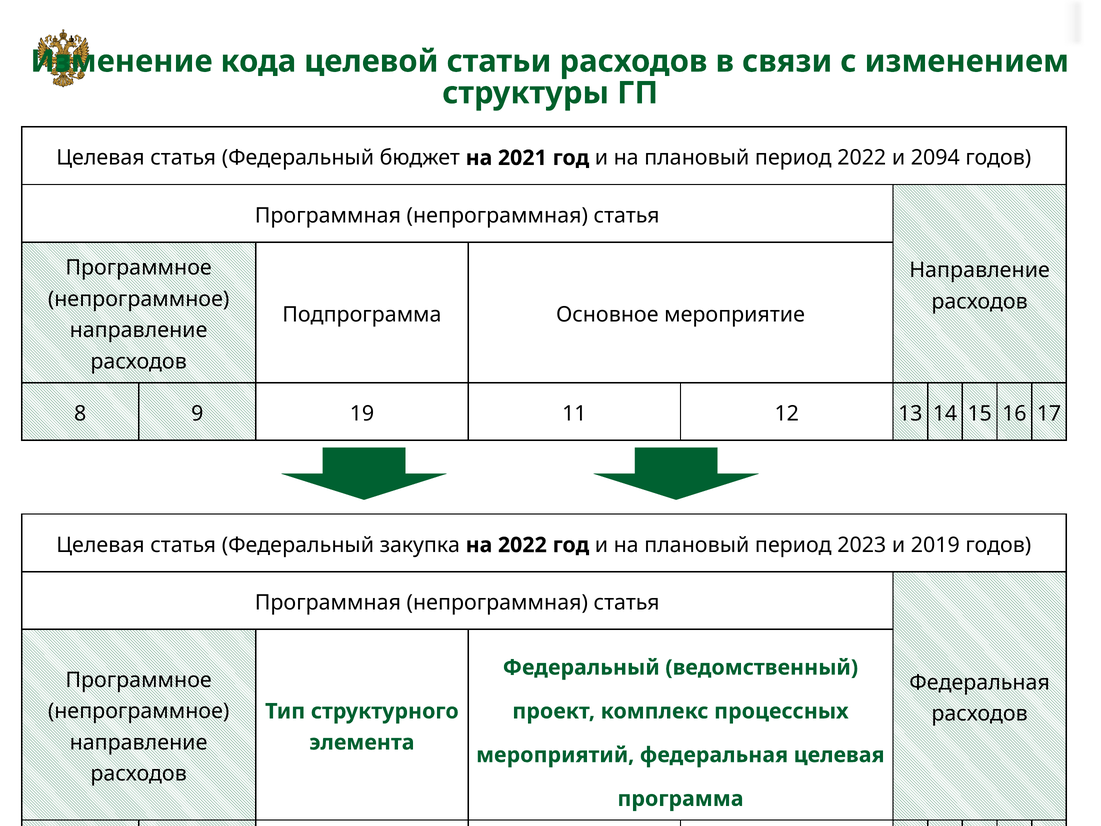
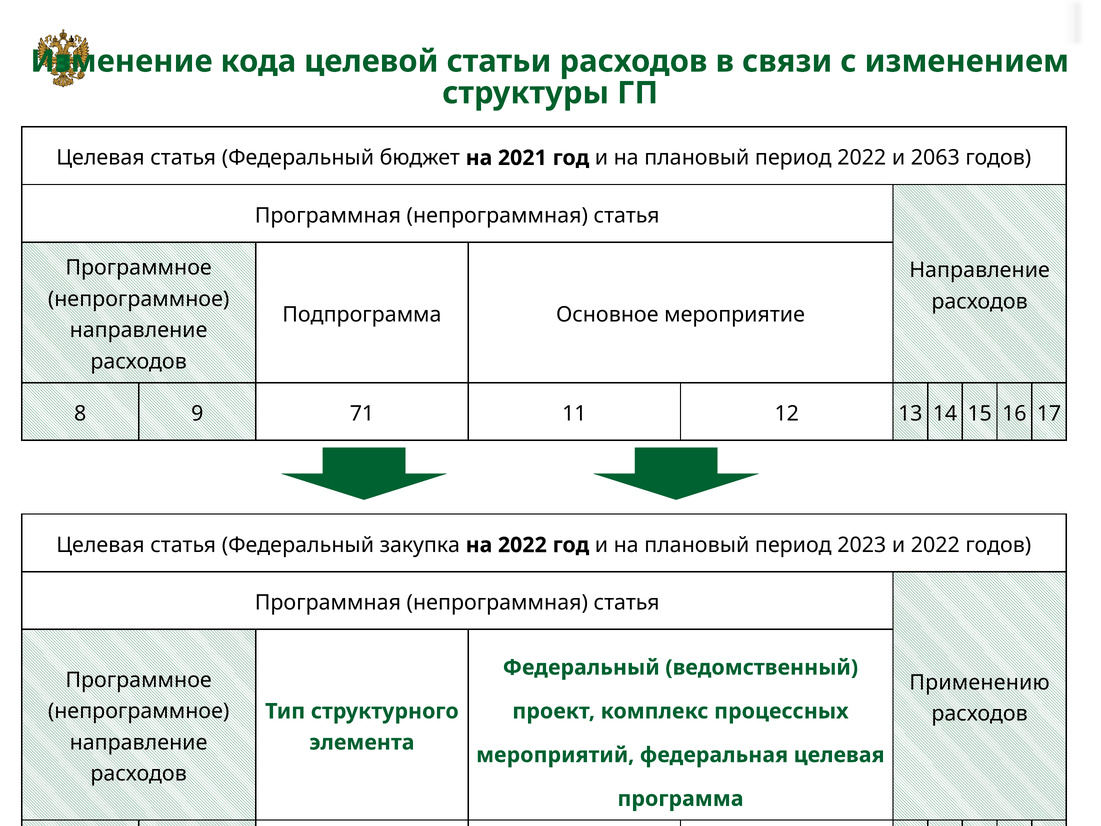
2094: 2094 -> 2063 (935, 158)
19: 19 -> 71 (362, 414)
и 2019: 2019 -> 2022 (935, 545)
Федеральная: Федеральная -> Применению (979, 682)
